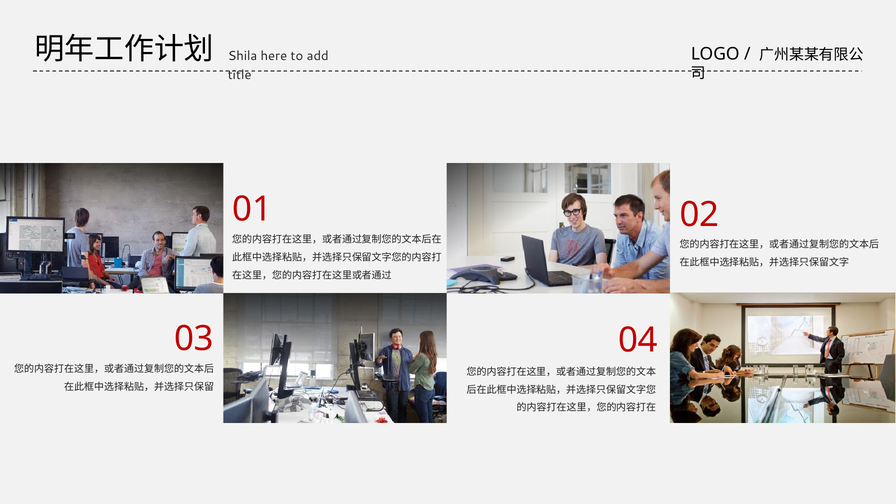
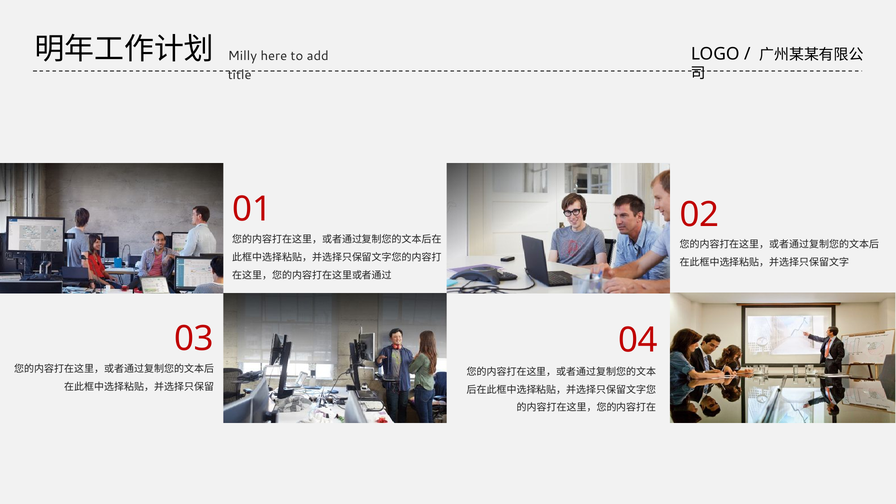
Shila: Shila -> Milly (242, 56)
